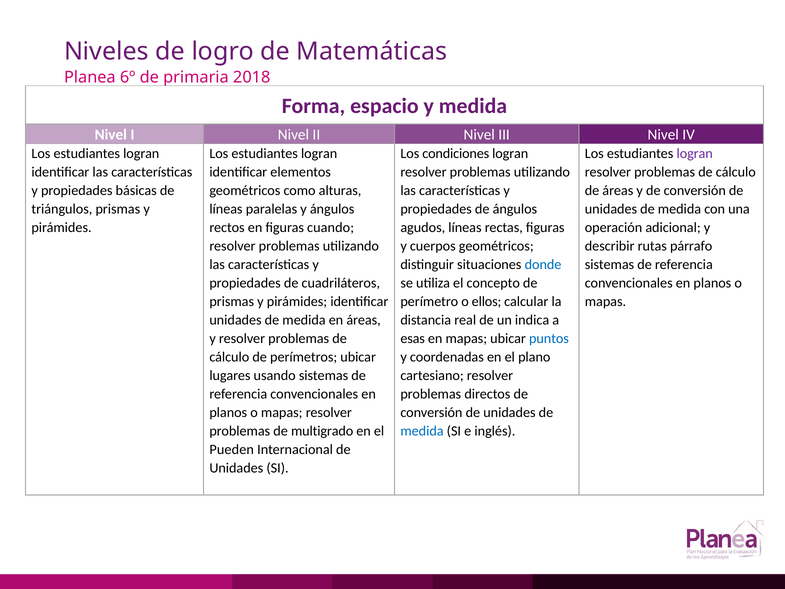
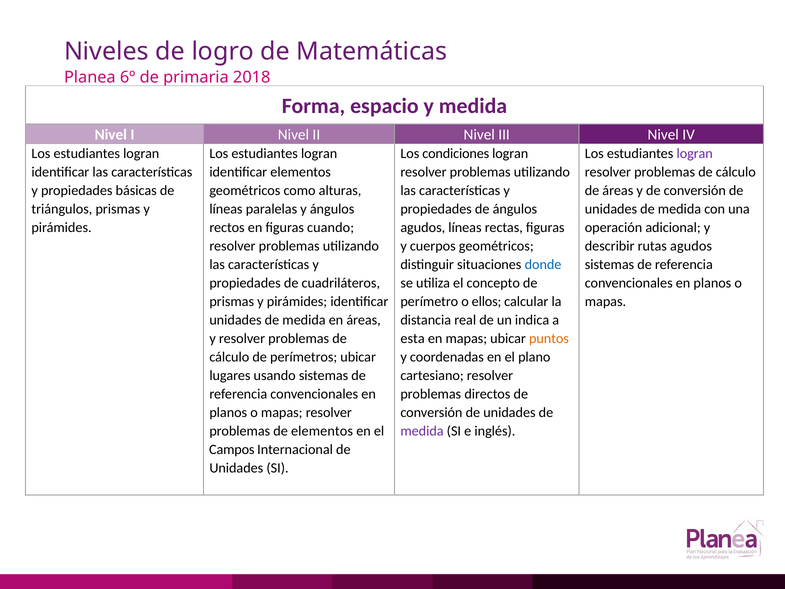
rutas párrafo: párrafo -> agudos (691, 246)
esas: esas -> esta (413, 339)
puntos colour: blue -> orange (549, 339)
de multigrado: multigrado -> elementos (322, 431)
medida colour: blue -> purple (422, 431)
Pueden: Pueden -> Campos (232, 449)
